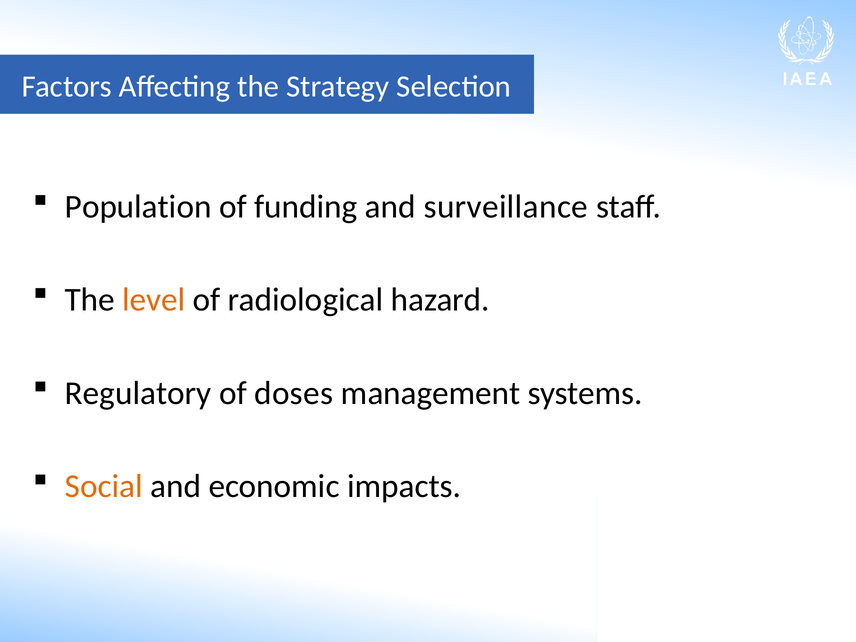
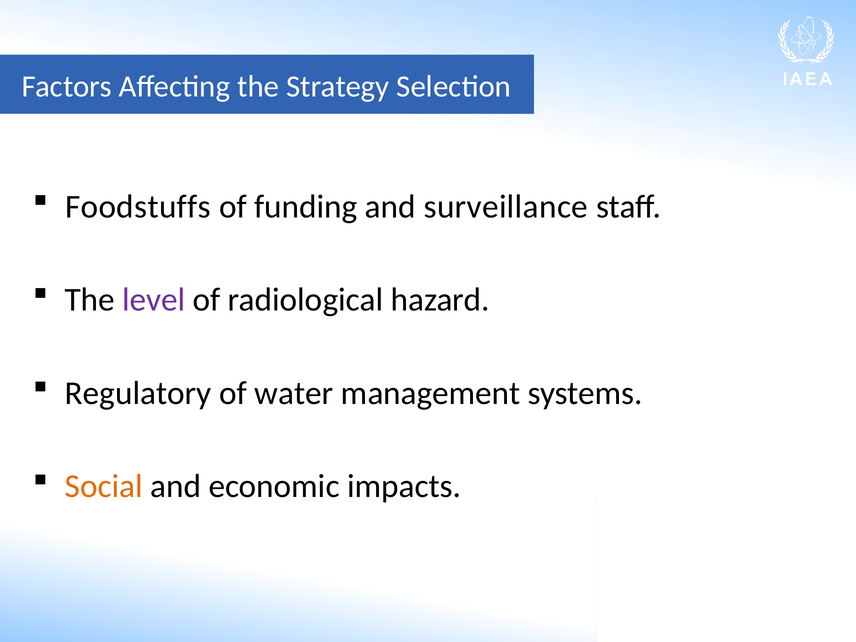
Population: Population -> Foodstuffs (138, 207)
level colour: orange -> purple (154, 300)
doses: doses -> water (294, 393)
